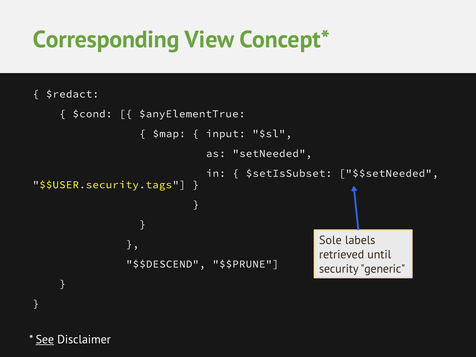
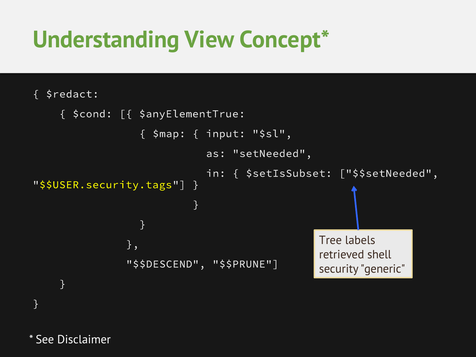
Corresponding: Corresponding -> Understanding (106, 40)
Sole: Sole -> Tree (330, 240)
until: until -> shell (379, 255)
See underline: present -> none (45, 340)
